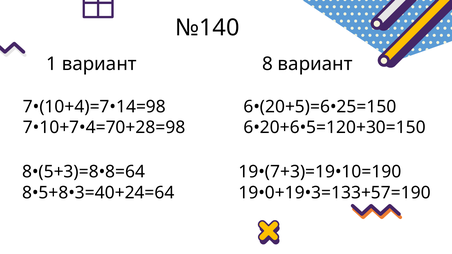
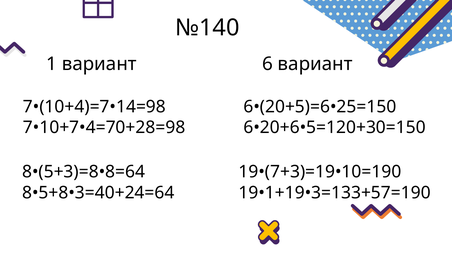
8: 8 -> 6 (267, 64)
19•0+19•3=133+57=190: 19•0+19•3=133+57=190 -> 19•1+19•3=133+57=190 (335, 193)
